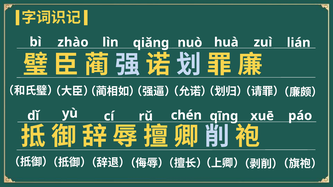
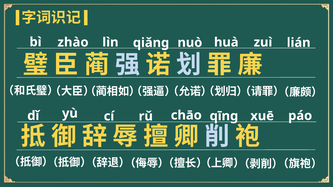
chén: chén -> chāo (186, 115)
